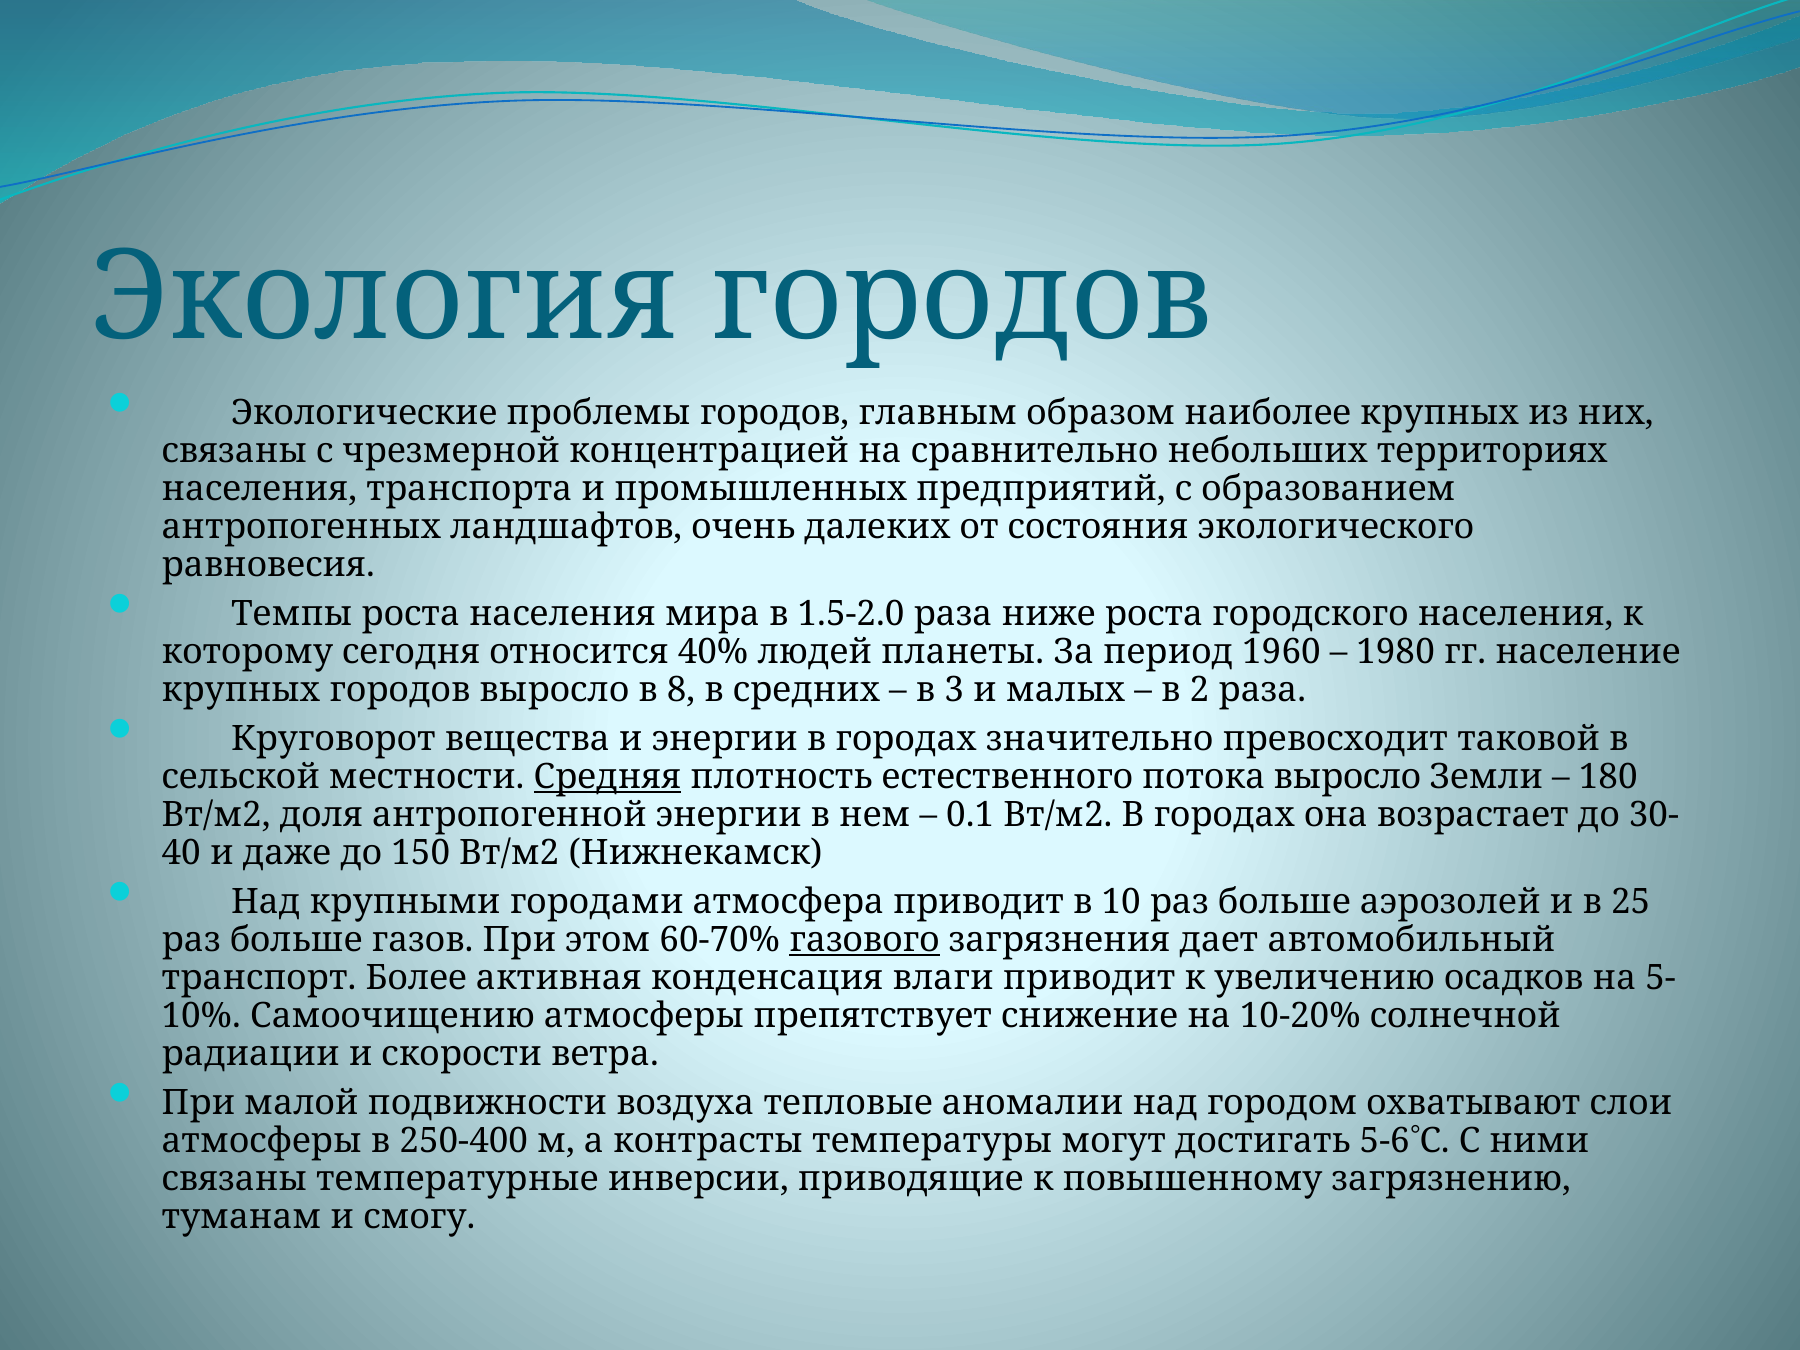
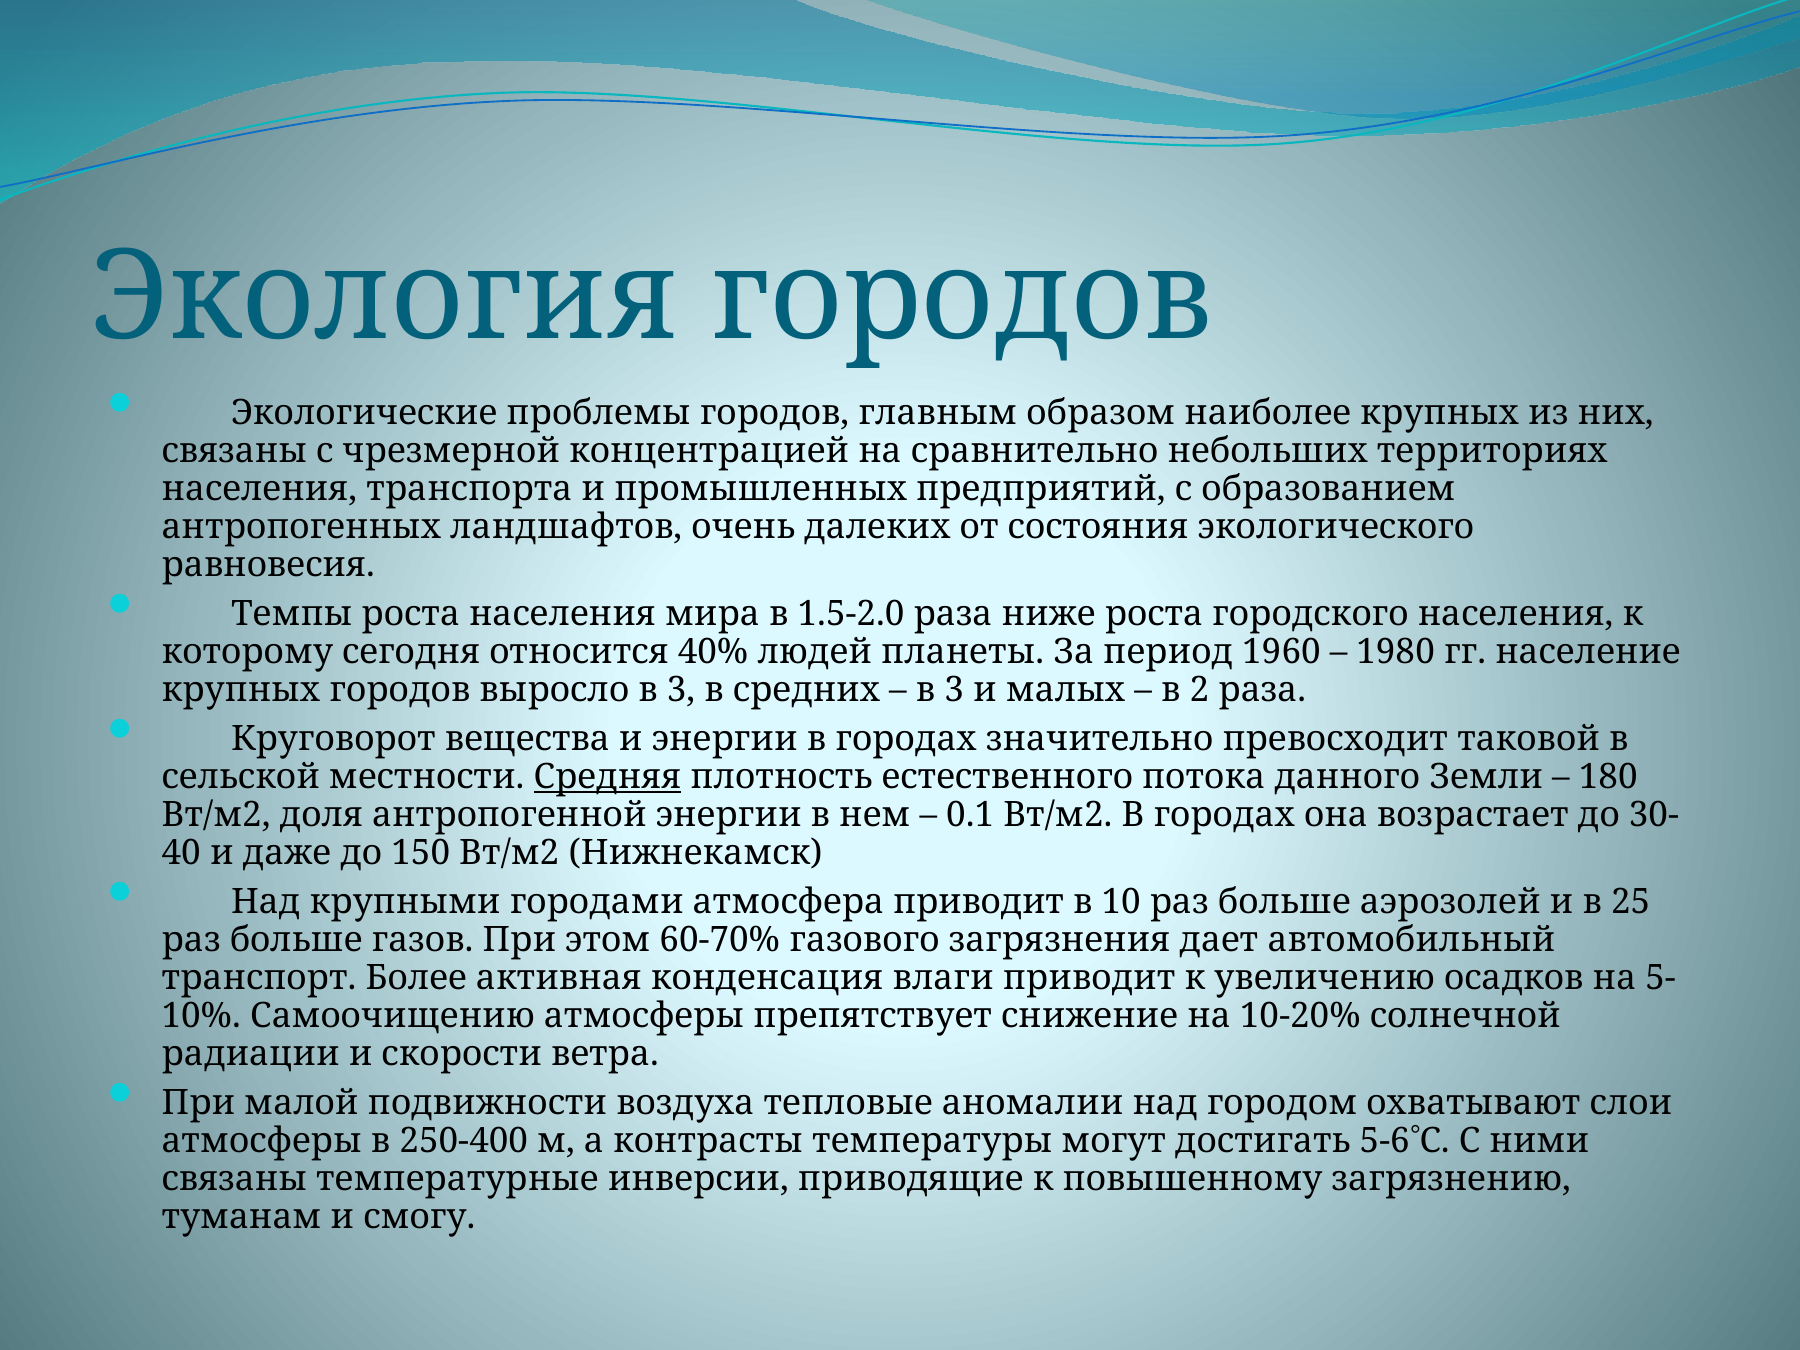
выросло в 8: 8 -> 3 (681, 690)
потока выросло: выросло -> данного (1347, 777)
газового underline: present -> none (864, 940)
